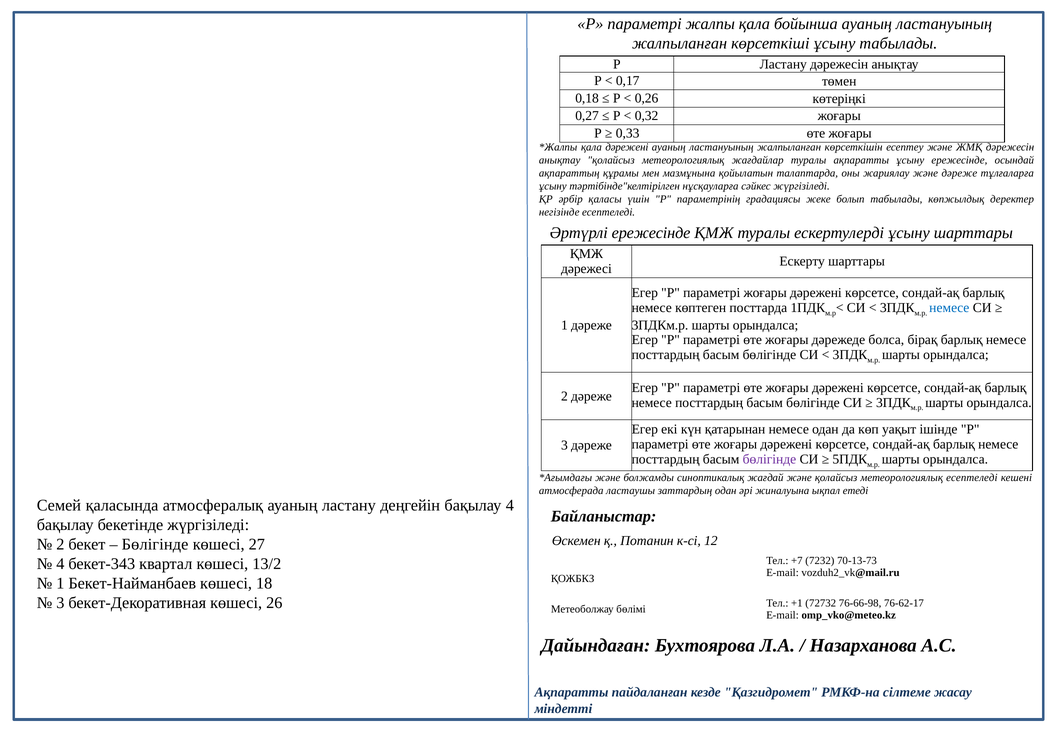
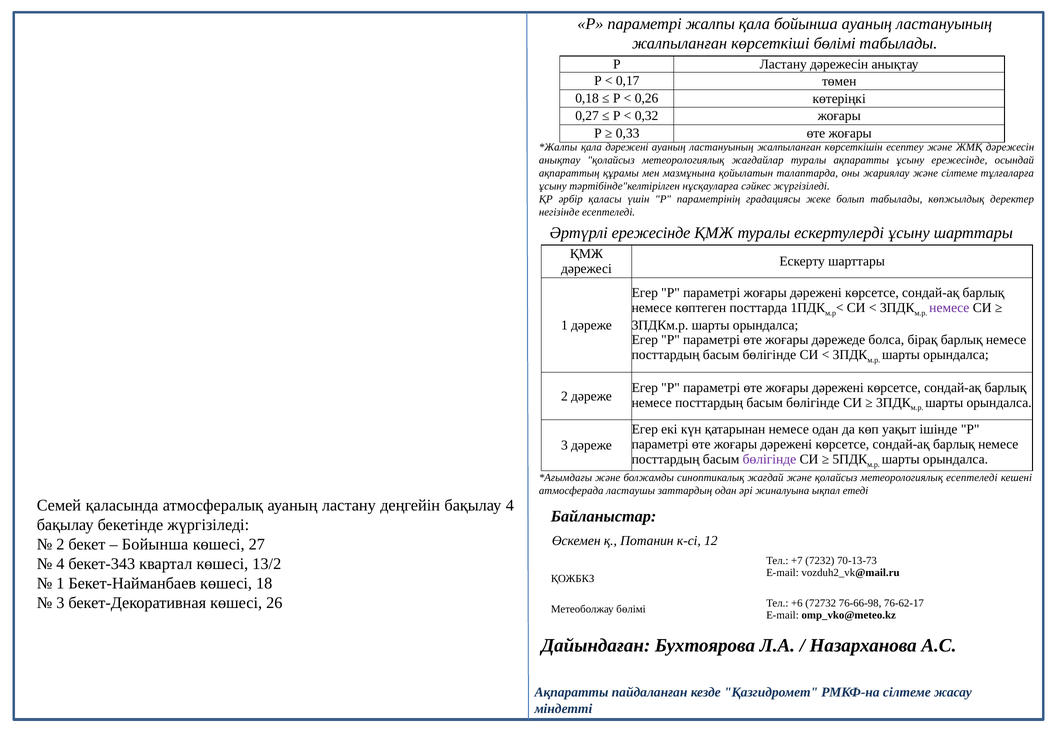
көрсеткіші ұсыну: ұсыну -> бөлімі (835, 43)
және дәреже: дәреже -> сілтеме (959, 173)
немесе colour: blue -> purple (949, 308)
Бөлігінде: Бөлігінде -> Бойынша (155, 544)
+1: +1 -> +6 (797, 603)
